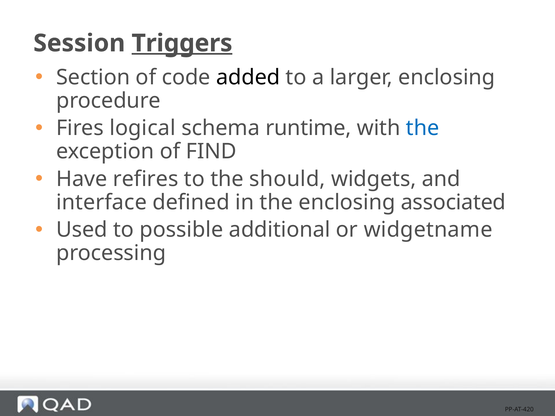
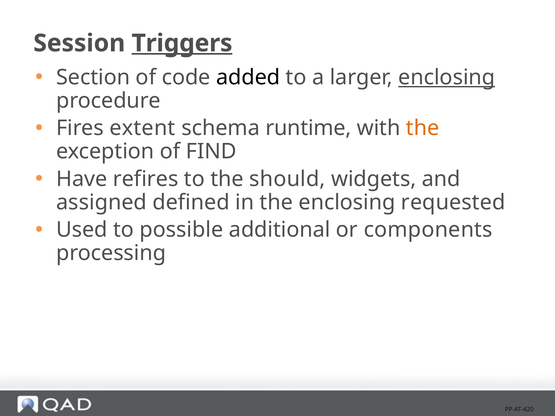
enclosing underline: none -> present (447, 77)
logical: logical -> extent (142, 128)
the colour: blue -> orange (423, 128)
interface: interface -> assigned (102, 202)
associated: associated -> requested (453, 202)
widgetname: widgetname -> components (428, 230)
